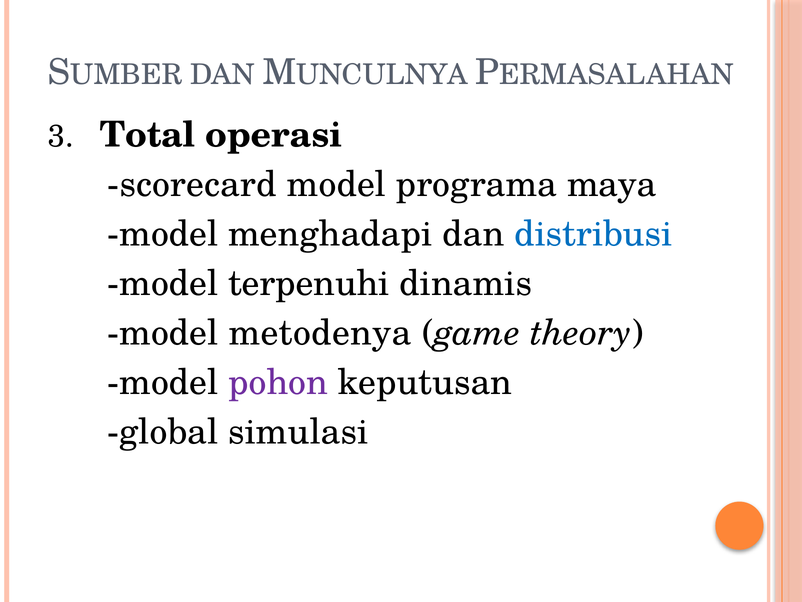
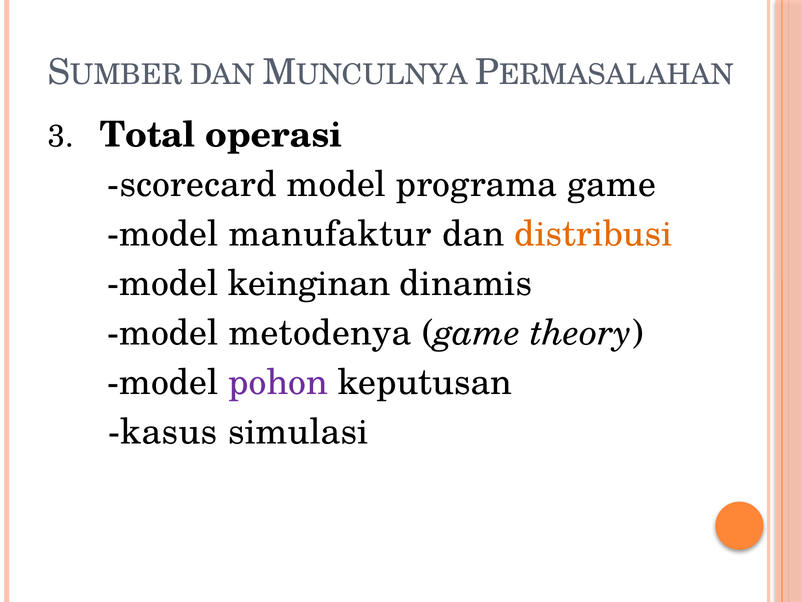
programa maya: maya -> game (612, 184)
menghadapi: menghadapi -> manufaktur (330, 234)
distribusi colour: blue -> orange (593, 234)
terpenuhi: terpenuhi -> keinginan (309, 283)
global: global -> kasus (163, 432)
